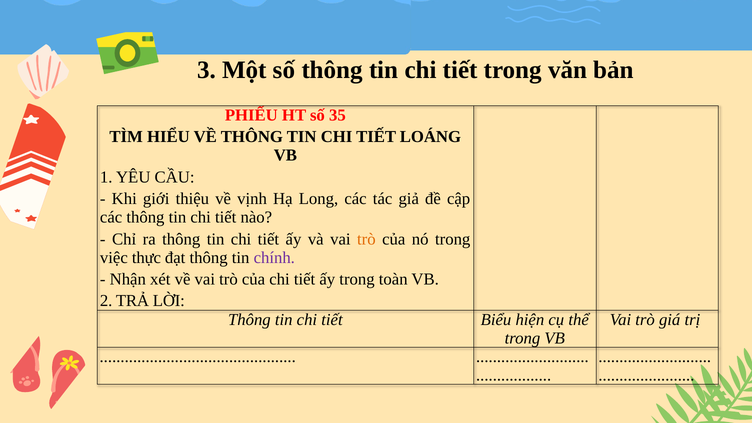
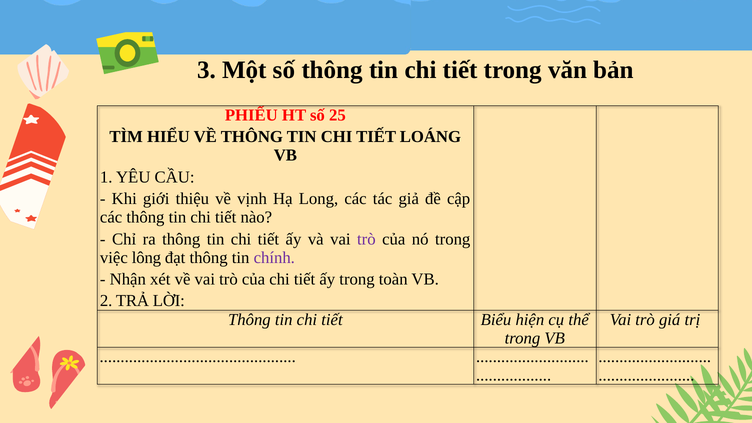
35: 35 -> 25 (337, 115)
trò colour: orange -> purple (366, 239)
thực: thực -> lông (146, 258)
